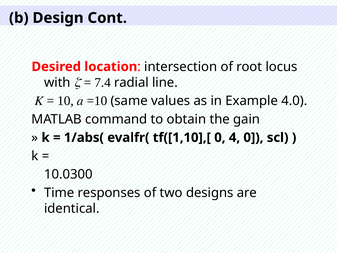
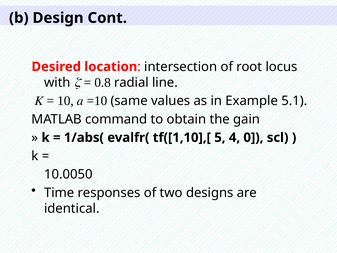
7.4: 7.4 -> 0.8 (103, 82)
4.0: 4.0 -> 5.1 (294, 101)
tf([1,10],[ 0: 0 -> 5 (220, 137)
10.0300: 10.0300 -> 10.0050 (68, 174)
